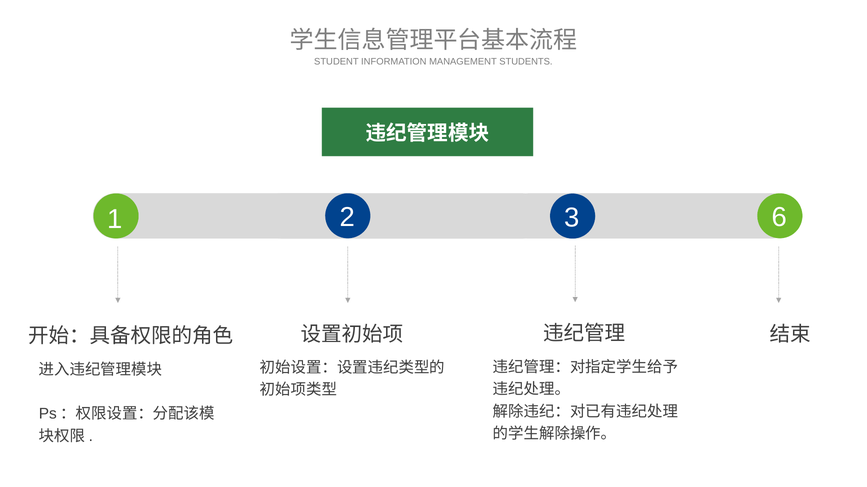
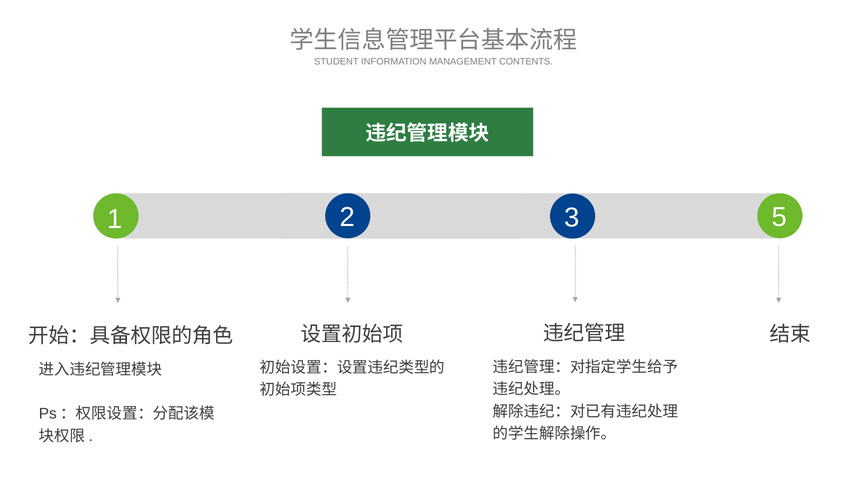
STUDENTS: STUDENTS -> CONTENTS (526, 62)
6: 6 -> 5 (779, 218)
